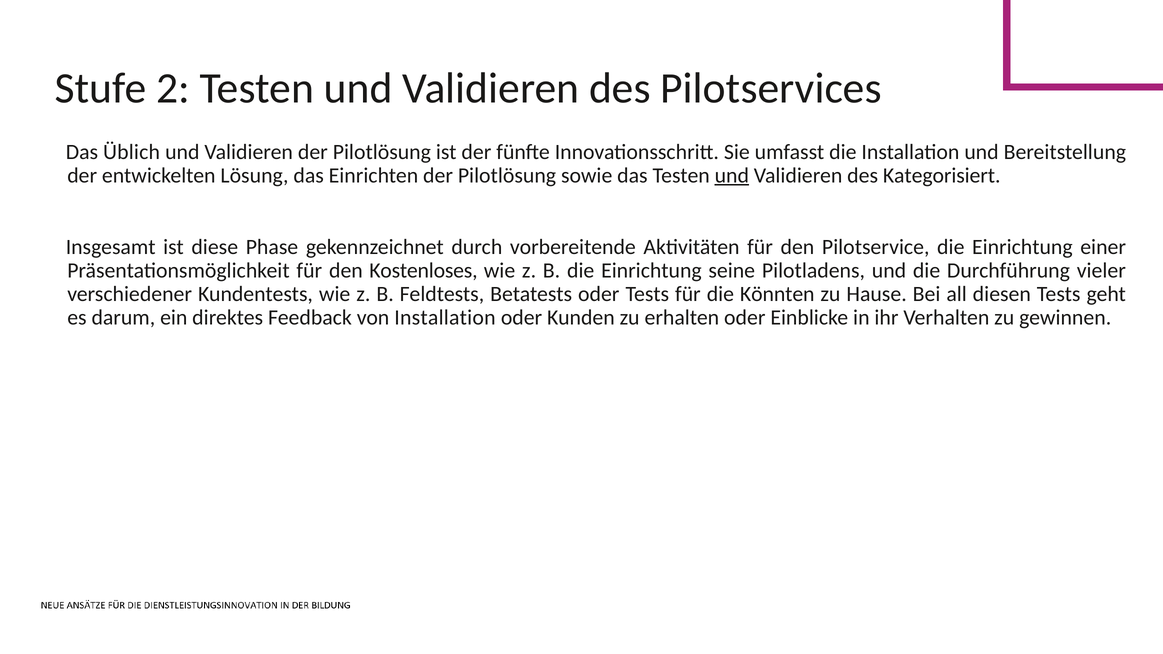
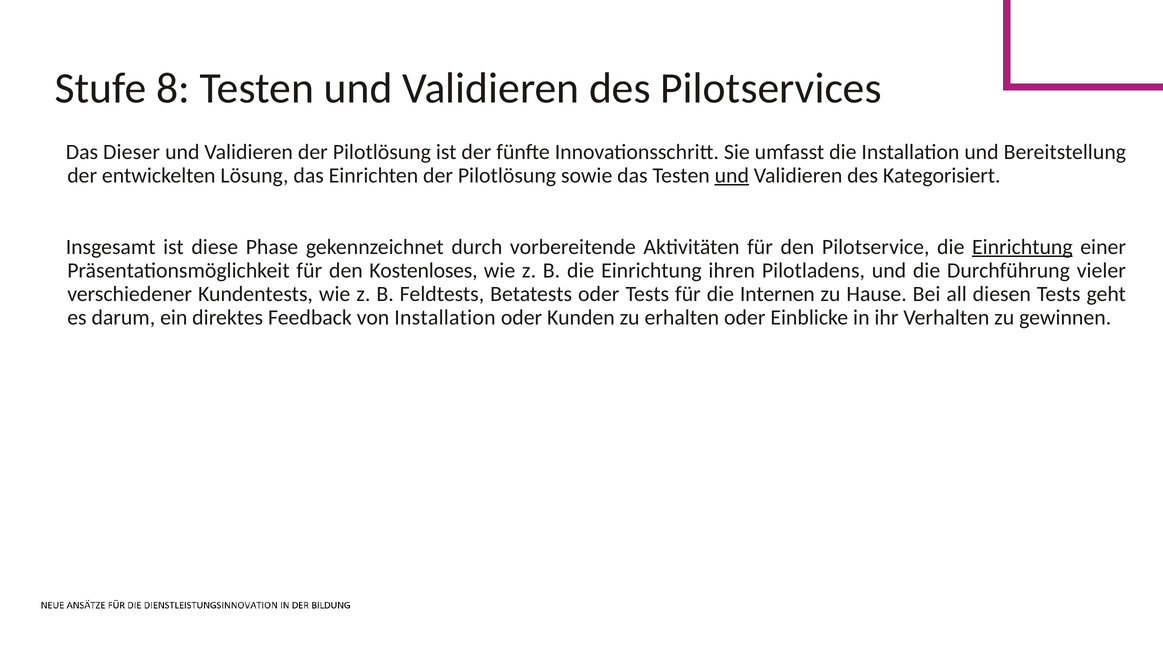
2: 2 -> 8 (173, 88)
Üblich: Üblich -> Dieser (132, 152)
Einrichtung underline: none -> present (1022, 247)
seine: seine -> ihren (732, 270)
Könnten: Könnten -> Internen (777, 294)
